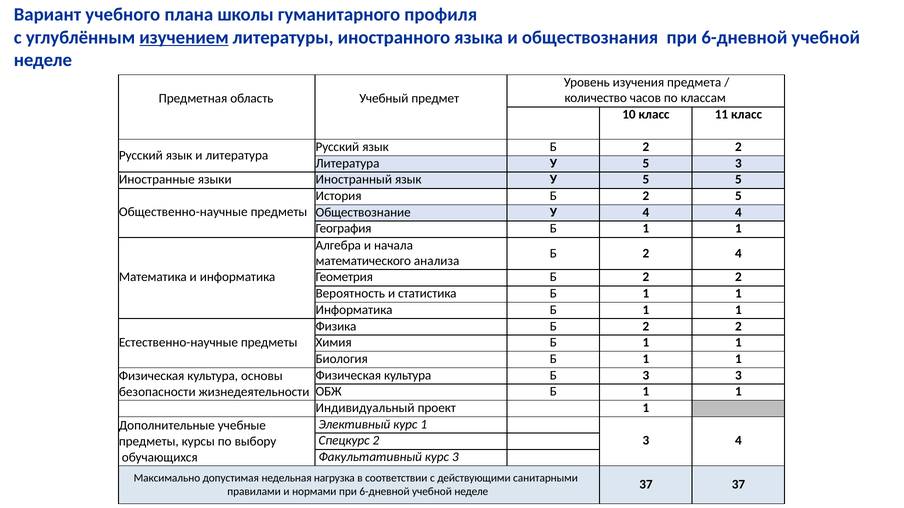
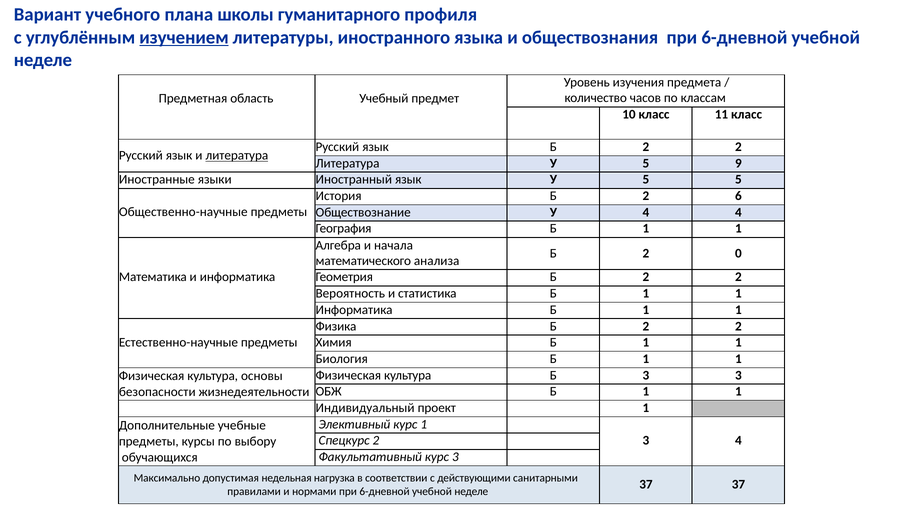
литература underline: none -> present (237, 156)
5 3: 3 -> 9 (738, 163)
2 5: 5 -> 6 (738, 196)
2 4: 4 -> 0 (738, 254)
